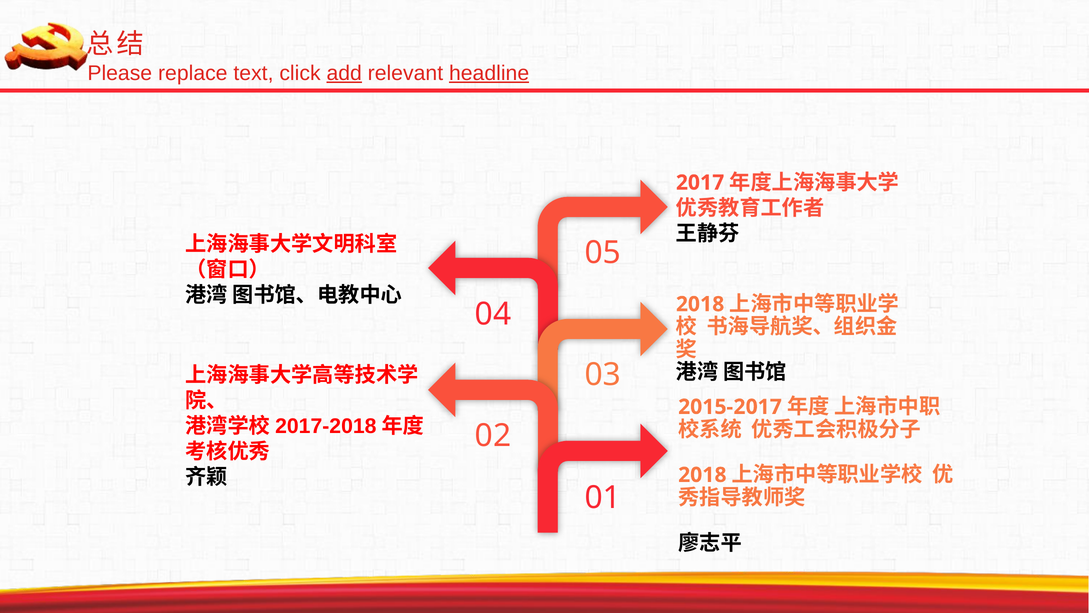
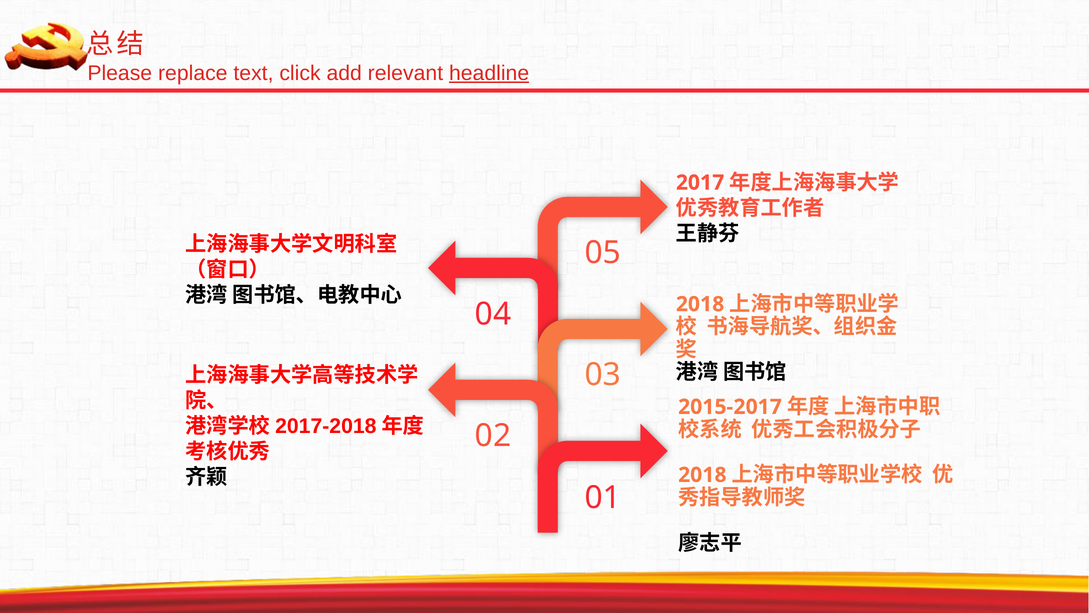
add underline: present -> none (344, 73)
